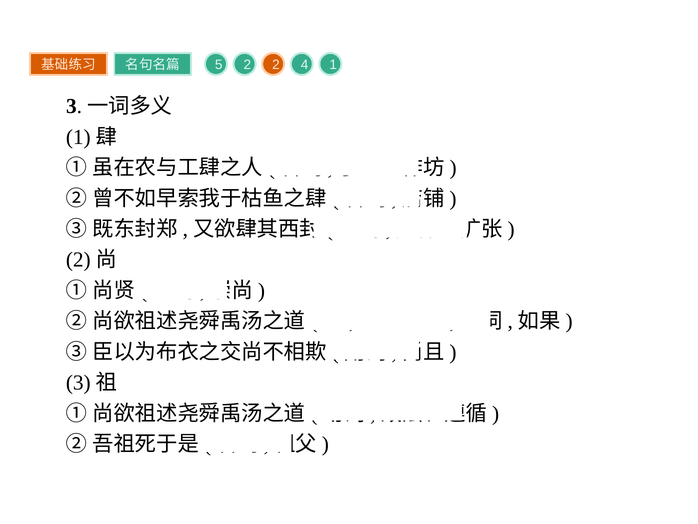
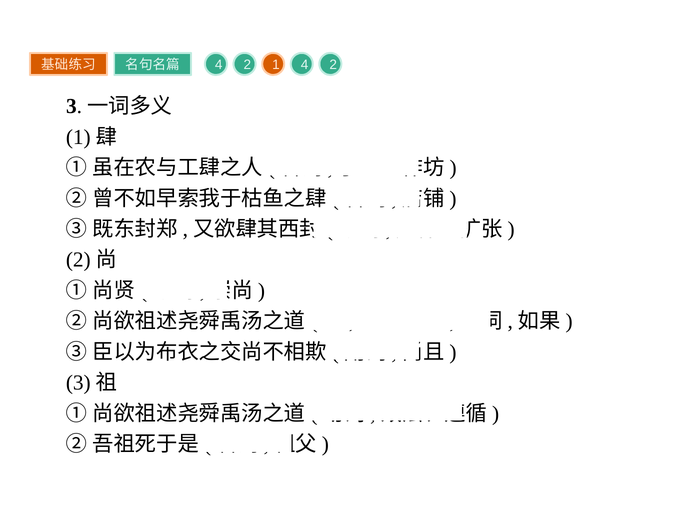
5: 5 -> 4 (219, 65)
2 2: 2 -> 1 (276, 65)
1: 1 -> 2 (333, 65)
